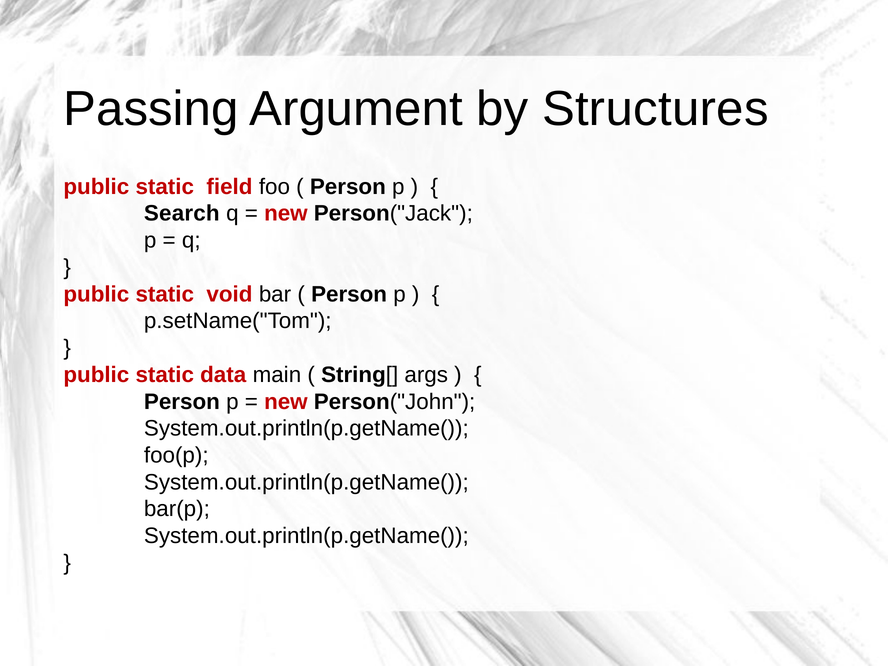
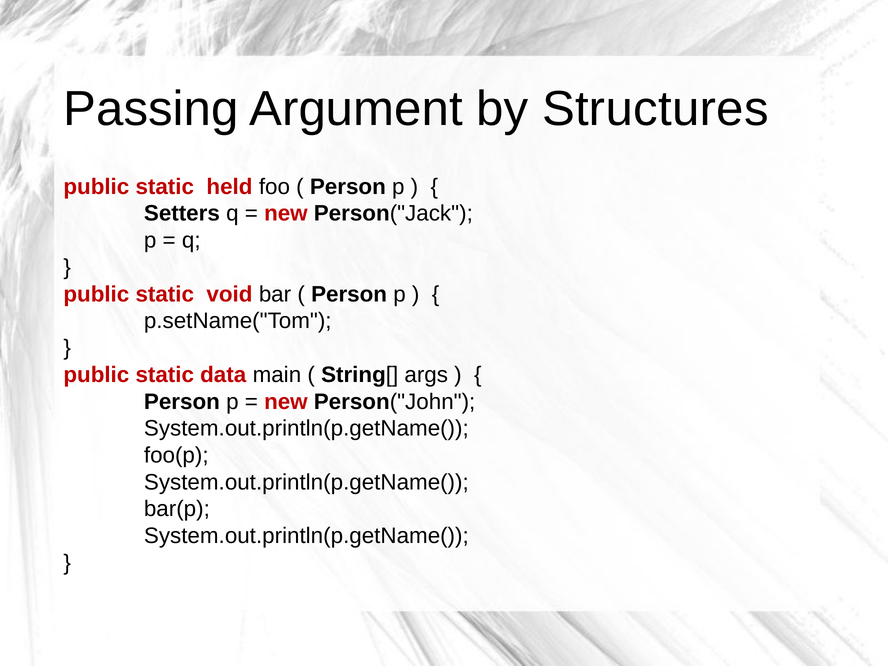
field: field -> held (229, 187)
Search: Search -> Setters (182, 214)
